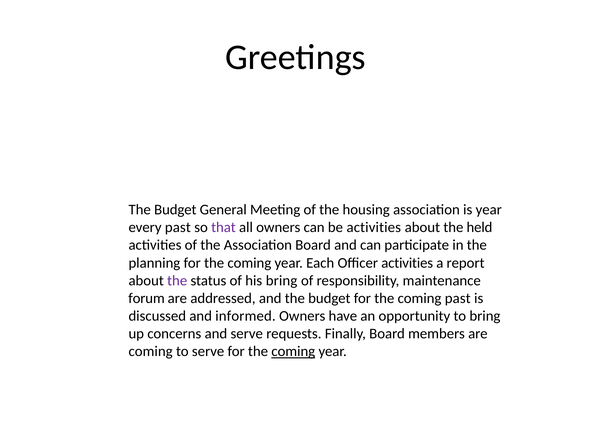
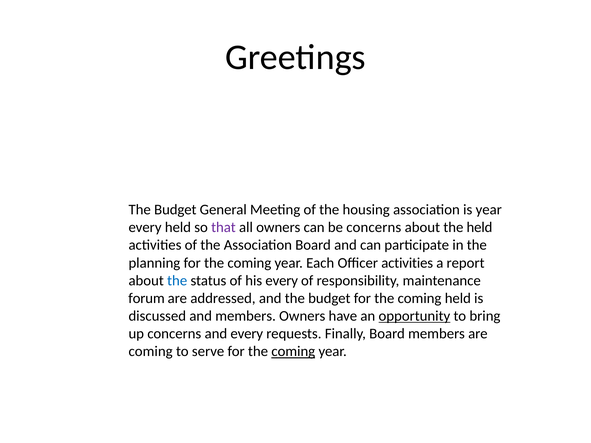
every past: past -> held (178, 228)
be activities: activities -> concerns (374, 228)
the colour: purple -> blue (177, 281)
his bring: bring -> every (282, 281)
coming past: past -> held (458, 298)
and informed: informed -> members (246, 316)
opportunity underline: none -> present (414, 316)
and serve: serve -> every (247, 334)
